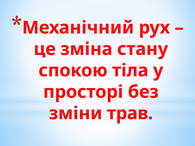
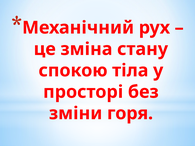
трав: трав -> горя (130, 114)
